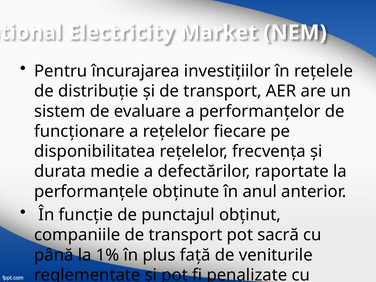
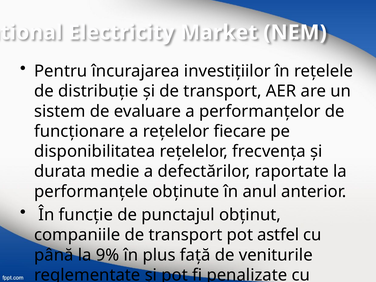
sacră: sacră -> astfel (278, 235)
la 1%: 1% -> 9% (108, 255)
